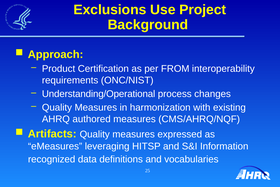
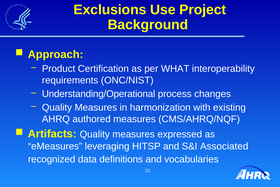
FROM: FROM -> WHAT (175, 69)
Information: Information -> Associated (224, 146)
